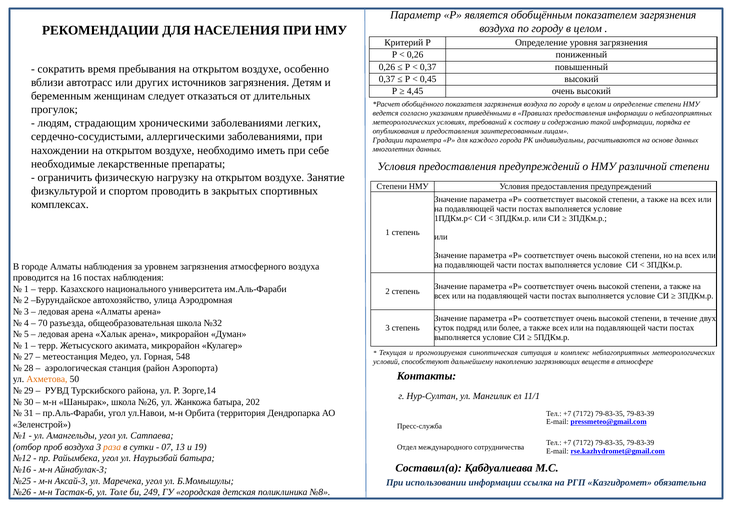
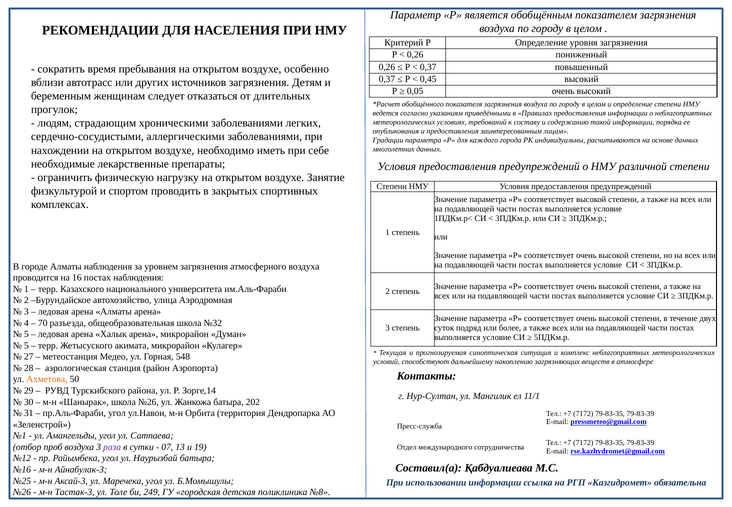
4,45: 4,45 -> 0,05 (415, 91)
1: 1 -> 5 (26, 345)
раза colour: orange -> purple (112, 447)
Тастак-6: Тастак-6 -> Тастак-3 (75, 492)
